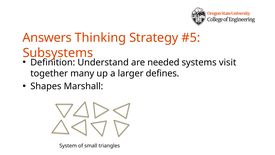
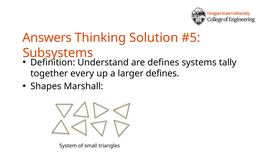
Strategy: Strategy -> Solution (154, 38)
are needed: needed -> defines (163, 62)
visit: visit -> tally (228, 62)
many: many -> every (82, 73)
